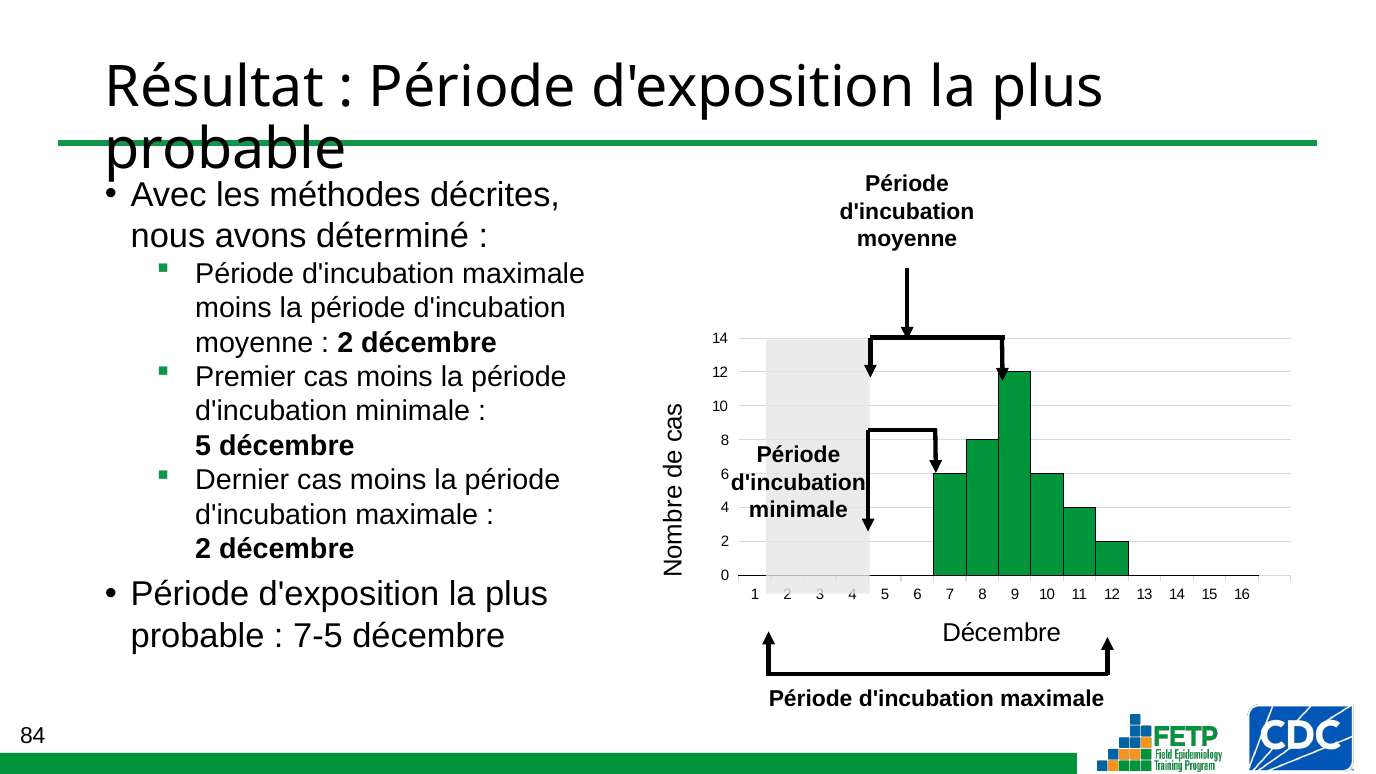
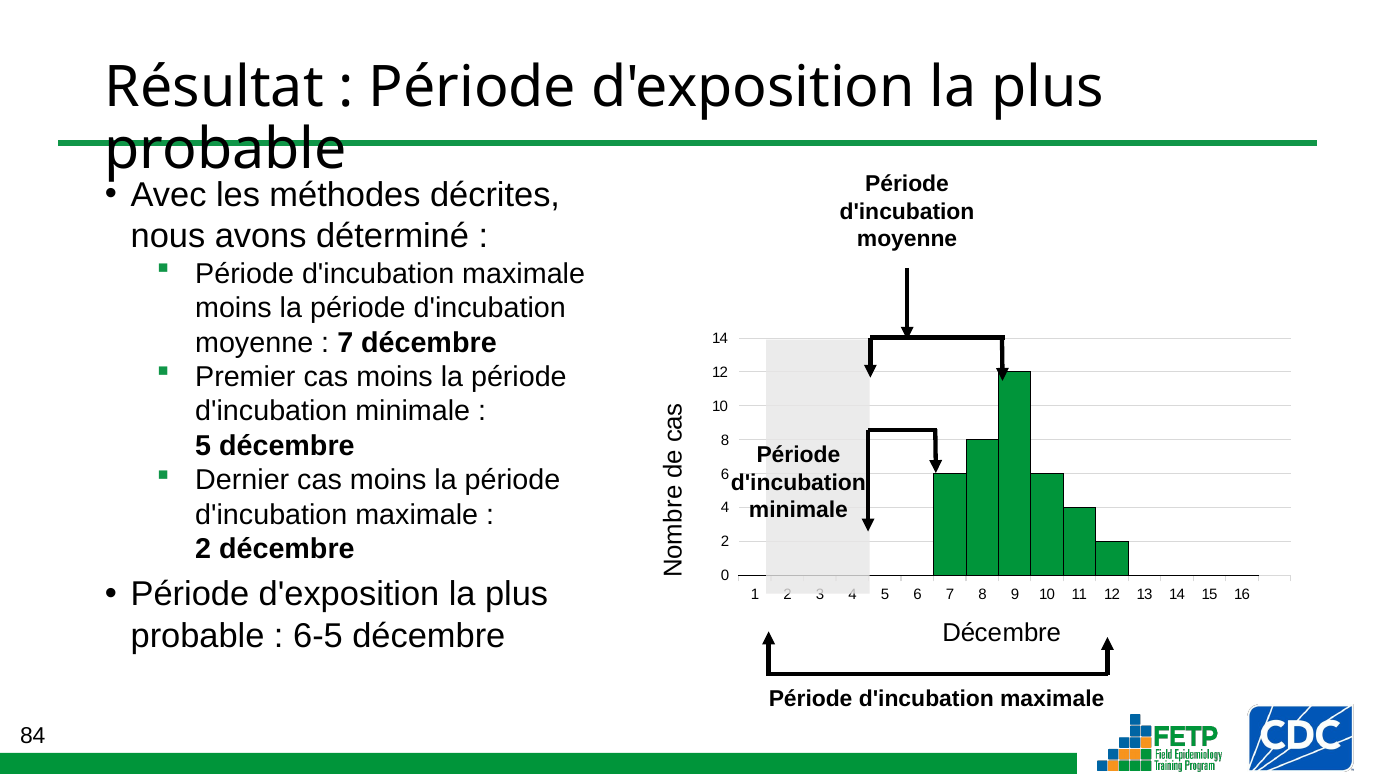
2: 2 -> 7 (345, 343)
7-5: 7-5 -> 6-5 (318, 636)
